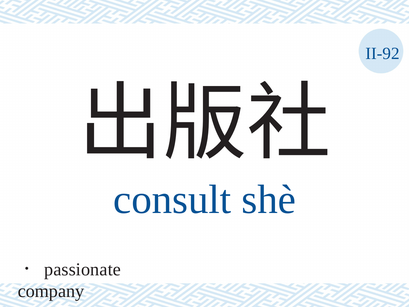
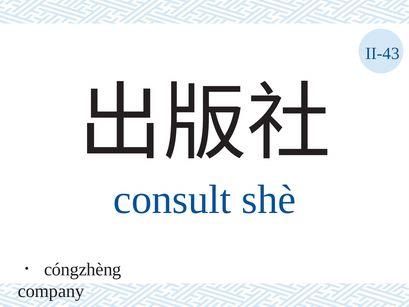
II-92: II-92 -> II-43 (383, 54)
passionate: passionate -> cóngzhèng (83, 269)
